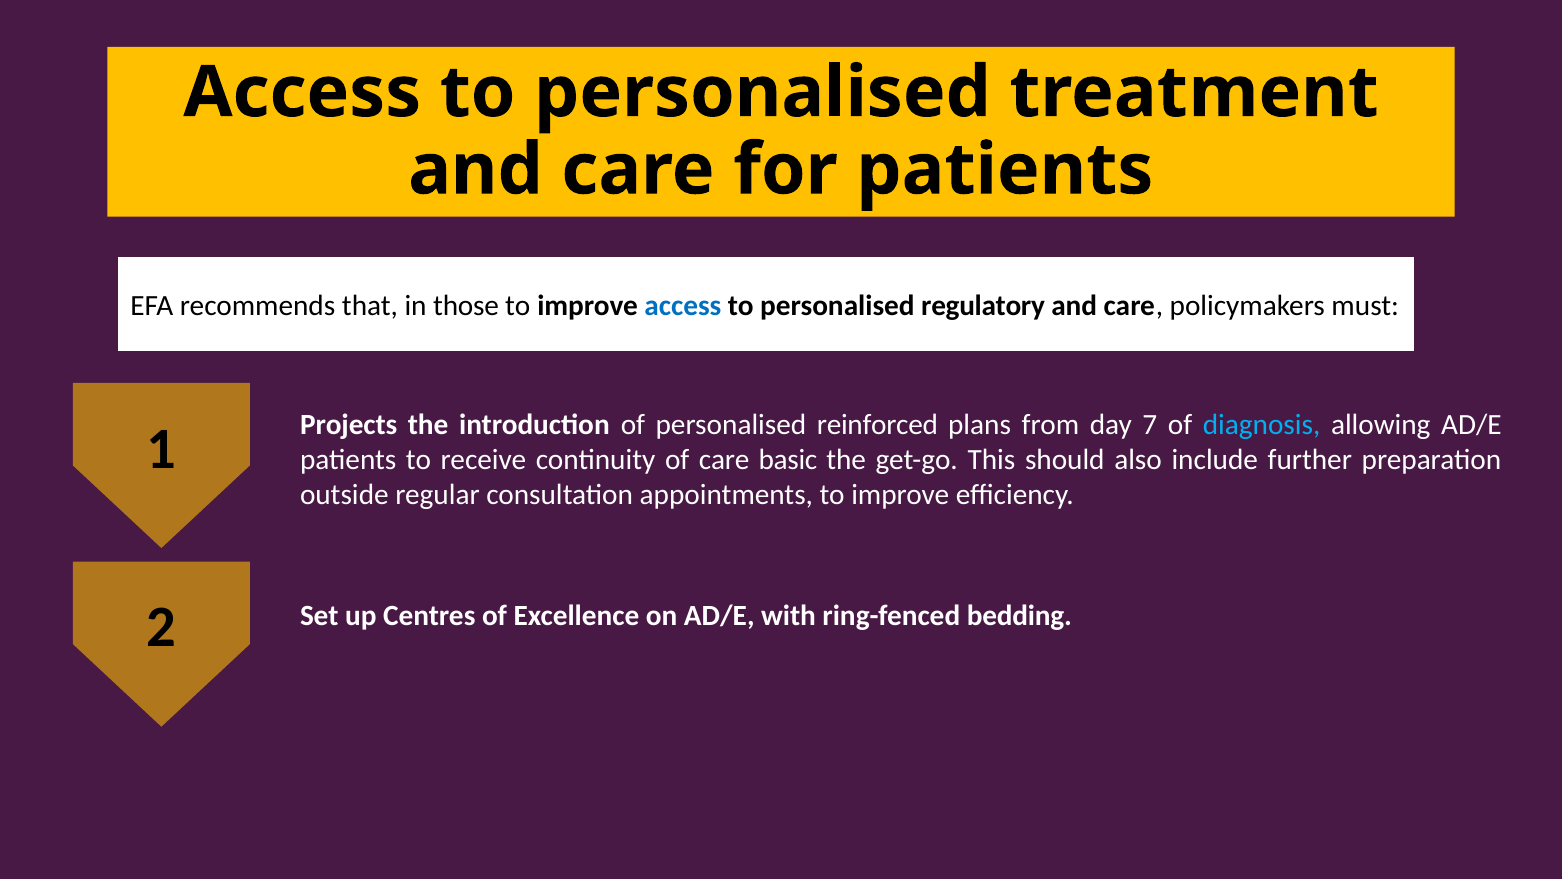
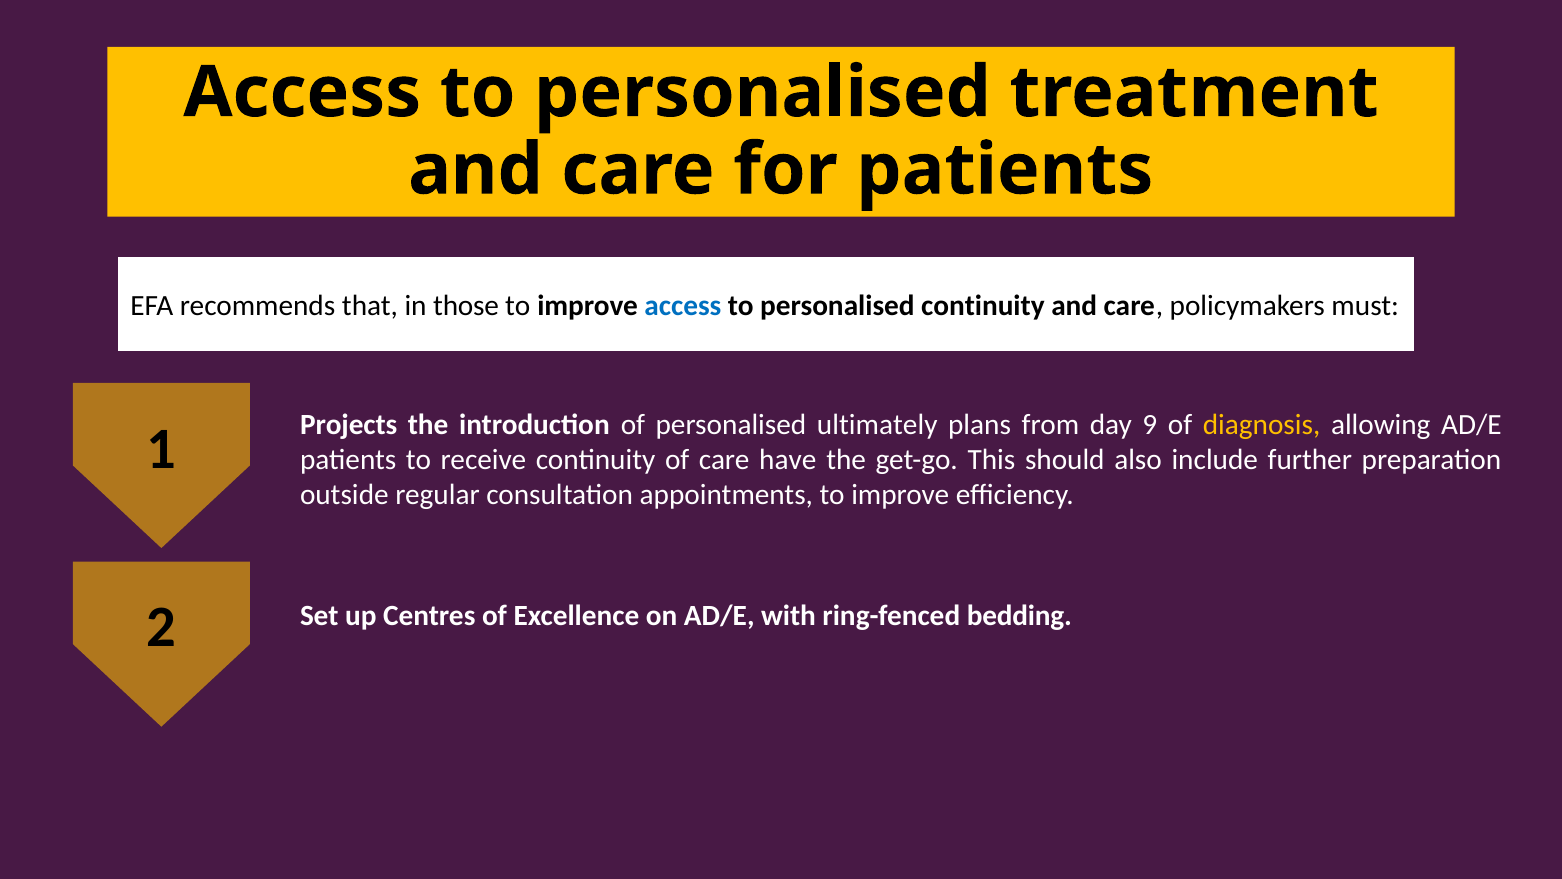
personalised regulatory: regulatory -> continuity (983, 306)
reinforced: reinforced -> ultimately (877, 425)
7: 7 -> 9 (1150, 425)
diagnosis colour: light blue -> yellow (1262, 425)
basic: basic -> have (788, 460)
